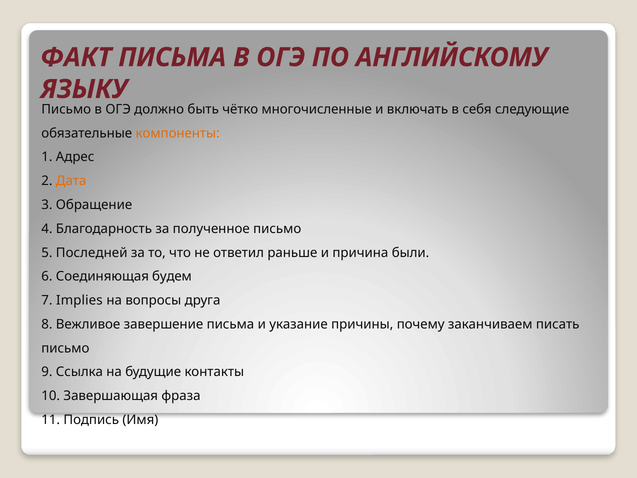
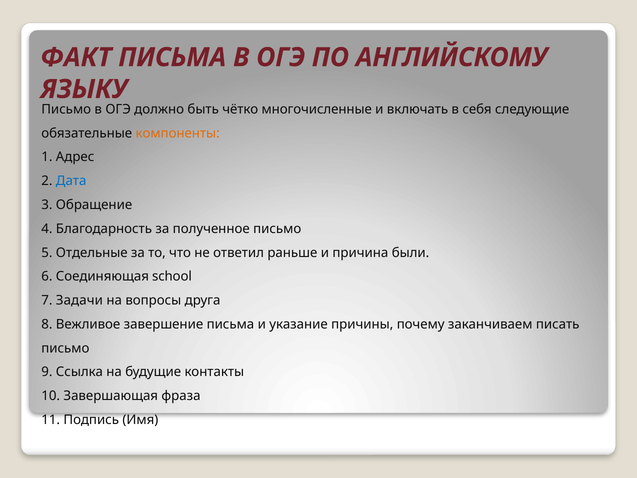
Дата colour: orange -> blue (71, 181)
Последней: Последней -> Отдельные (92, 253)
будем: будем -> school (172, 276)
Implies: Implies -> Задачи (79, 300)
